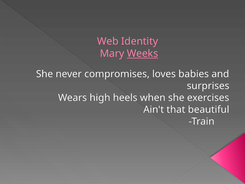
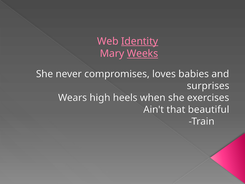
Identity underline: none -> present (140, 41)
